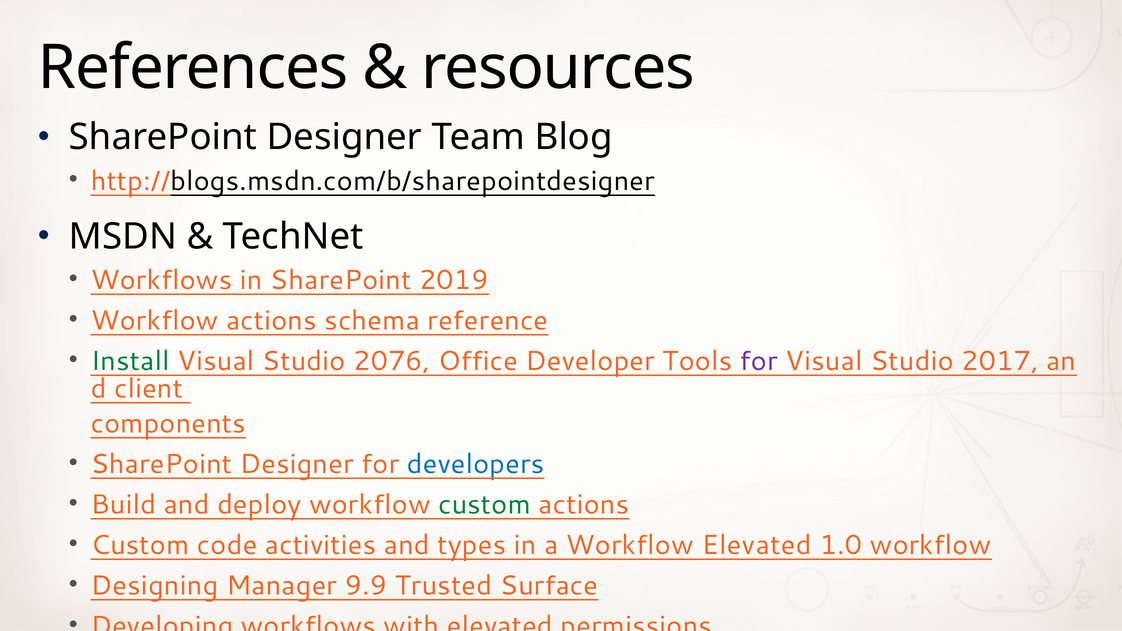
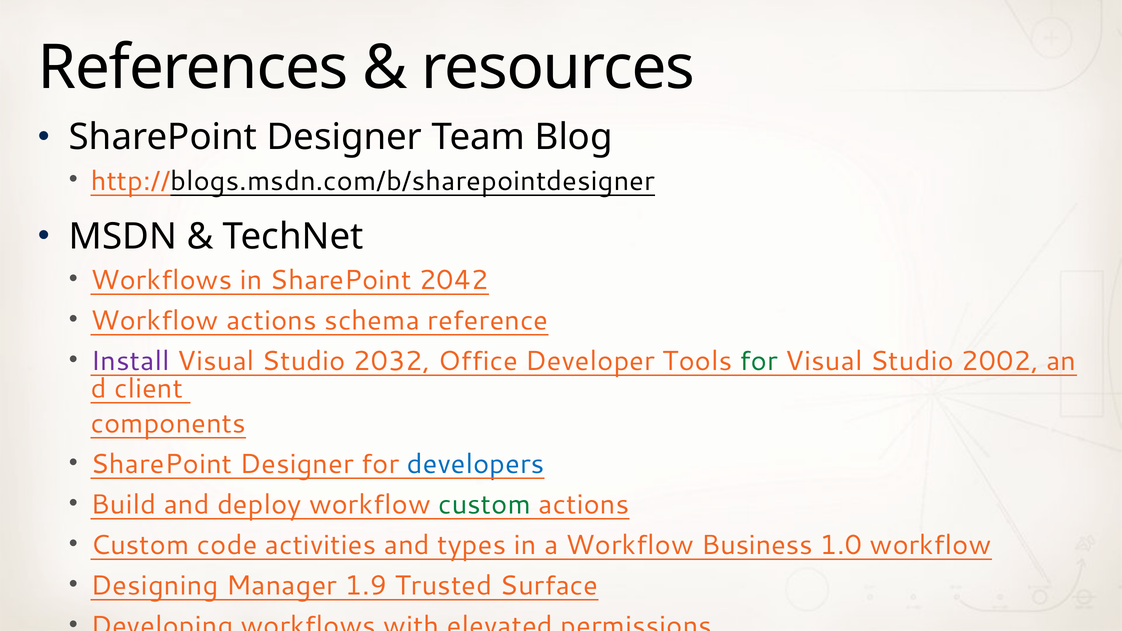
2019: 2019 -> 2042 (454, 280)
Install colour: green -> purple (130, 361)
2076: 2076 -> 2032 (392, 361)
for colour: purple -> green (759, 361)
2017: 2017 -> 2002 (1000, 361)
Workflow Elevated: Elevated -> Business (757, 545)
9.9: 9.9 -> 1.9 (366, 586)
